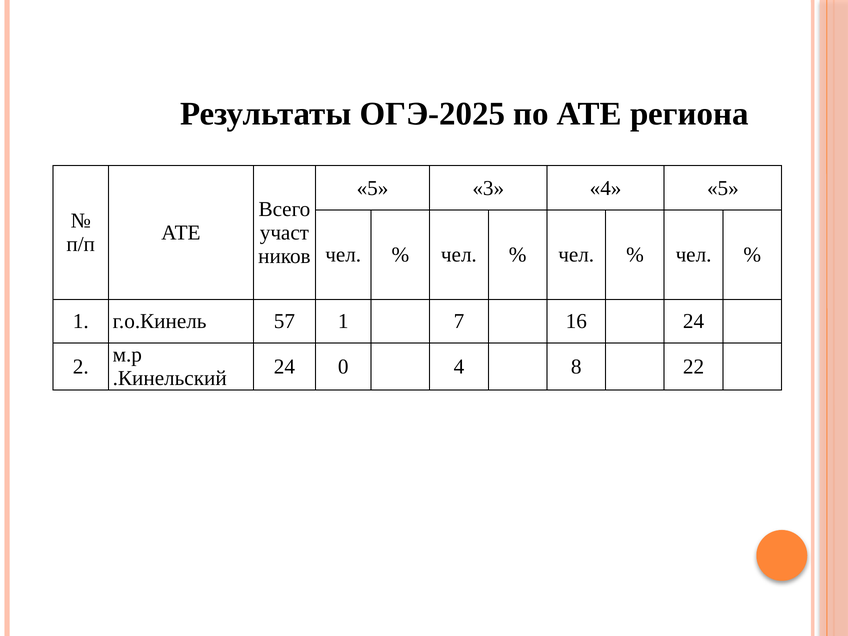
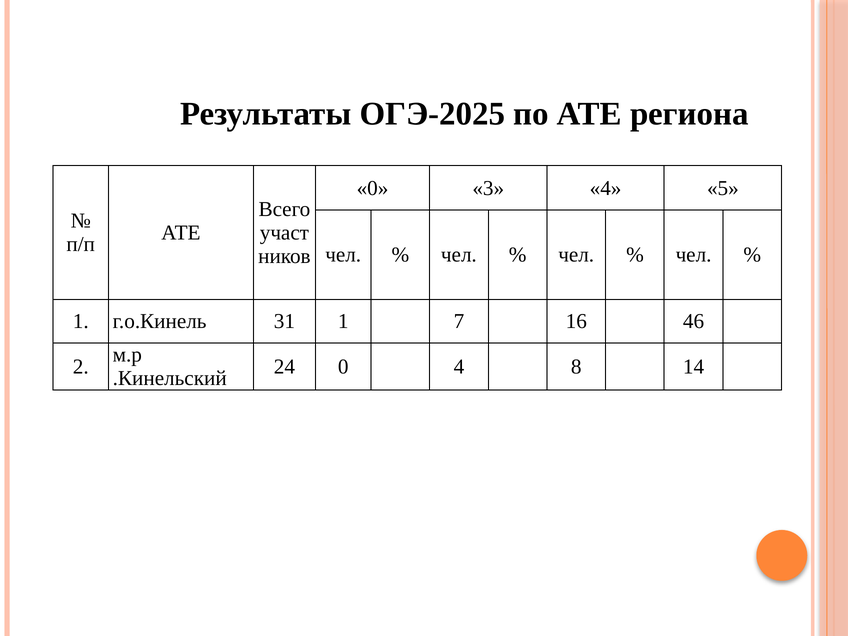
5: 5 -> 0 (373, 188)
57: 57 -> 31 (284, 321)
16 24: 24 -> 46 (694, 321)
22: 22 -> 14 (694, 367)
